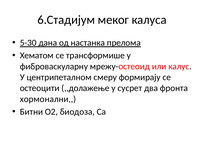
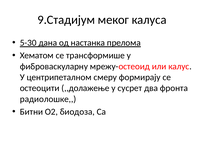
6.Стадијум: 6.Стадијум -> 9.Стадијум (66, 20)
хормонални: хормонални -> радиолошке (48, 99)
